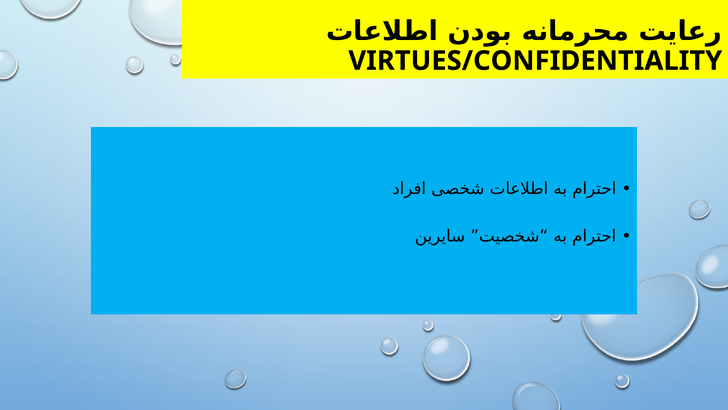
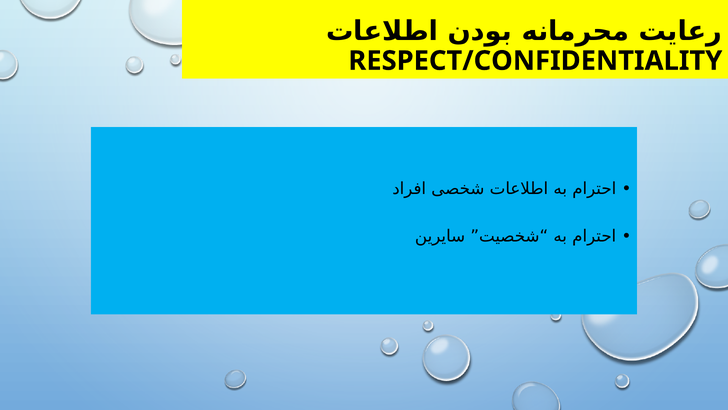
VIRTUES/CONFIDENTIALITY: VIRTUES/CONFIDENTIALITY -> RESPECT/CONFIDENTIALITY (535, 61)
